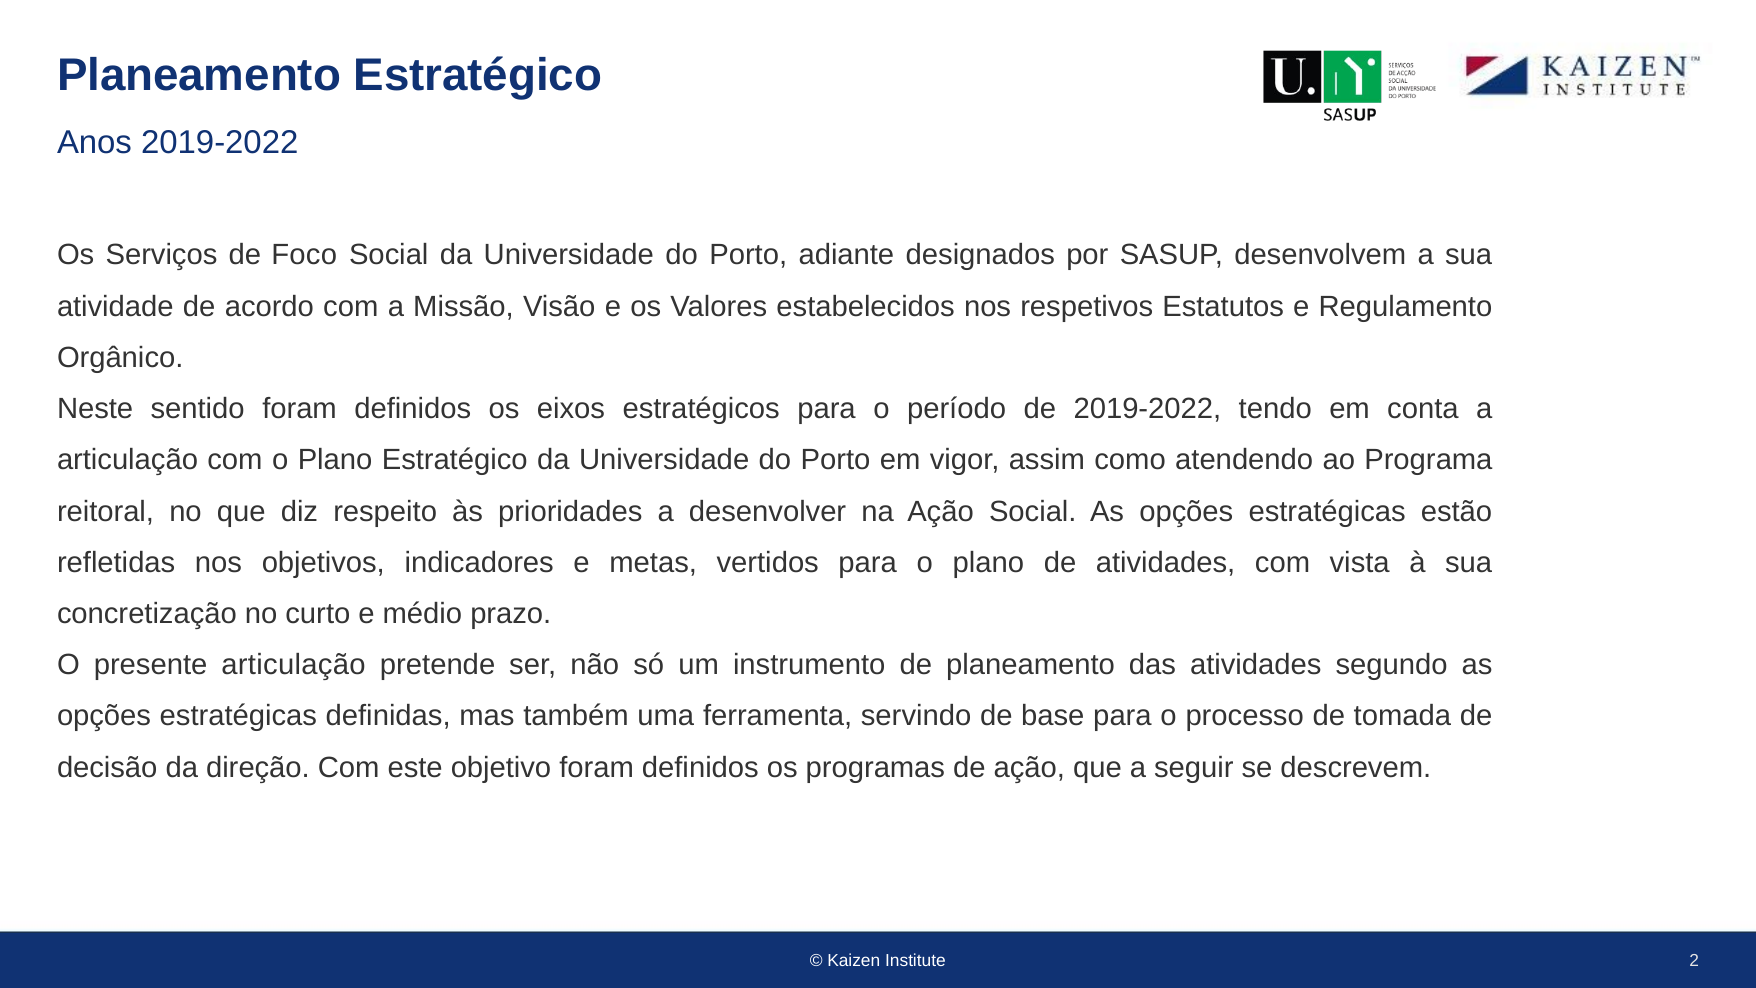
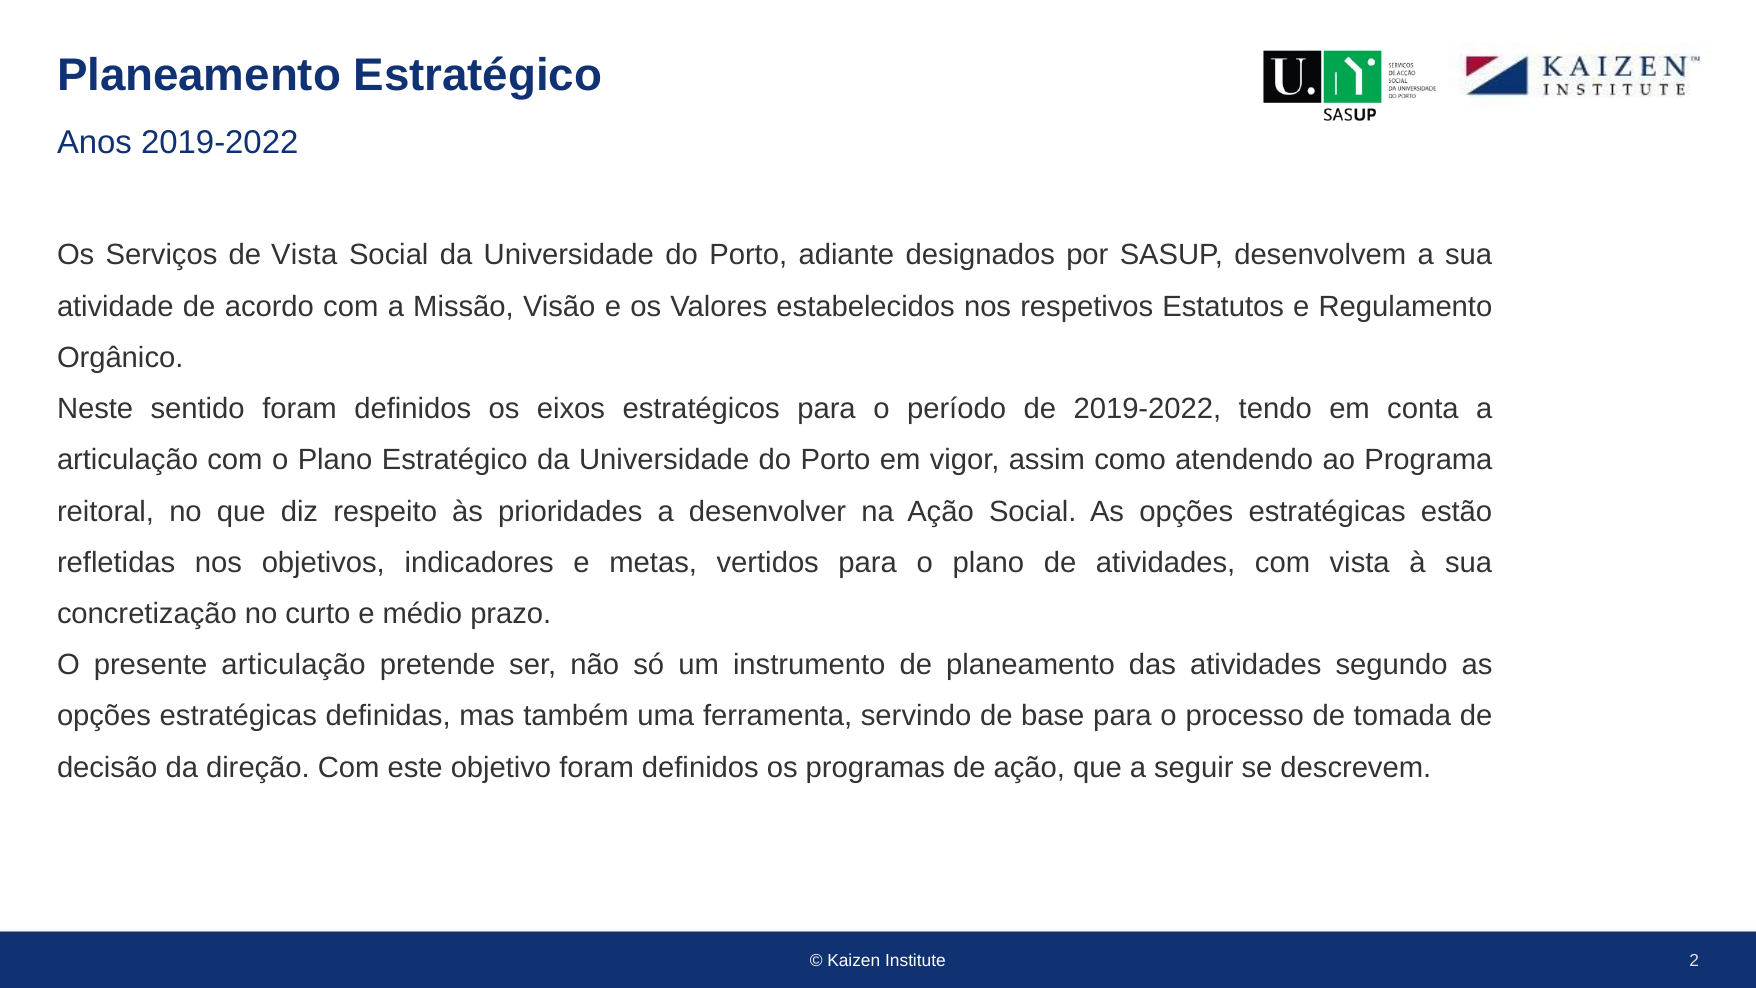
de Foco: Foco -> Vista (304, 255)
